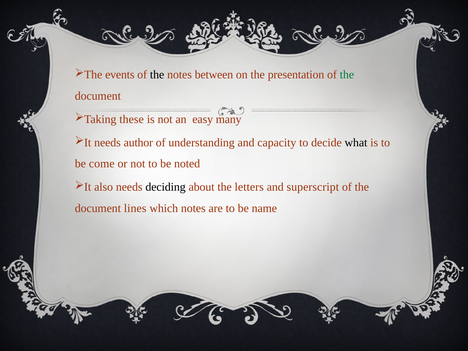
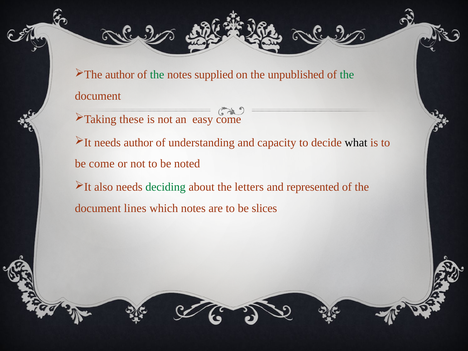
events: events -> author (120, 75)
the colour: black -> green (157, 75)
between: between -> supplied (214, 75)
presentation: presentation -> unpublished (296, 75)
easy many: many -> come (229, 119)
deciding colour: black -> green (166, 187)
superscript: superscript -> represented (313, 187)
name: name -> slices (264, 208)
